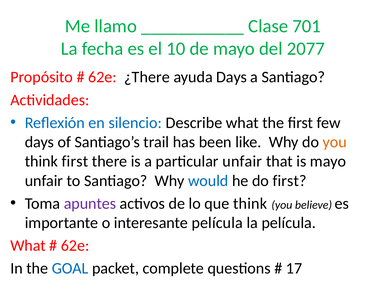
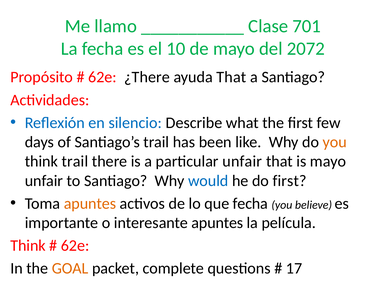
2077: 2077 -> 2072 (306, 49)
ayuda Days: Days -> That (231, 77)
think first: first -> trail (75, 161)
apuntes colour: purple -> orange (90, 203)
que think: think -> fecha (250, 203)
interesante película: película -> apuntes (217, 222)
What: What -> Think (28, 245)
GOAL colour: blue -> orange (70, 268)
